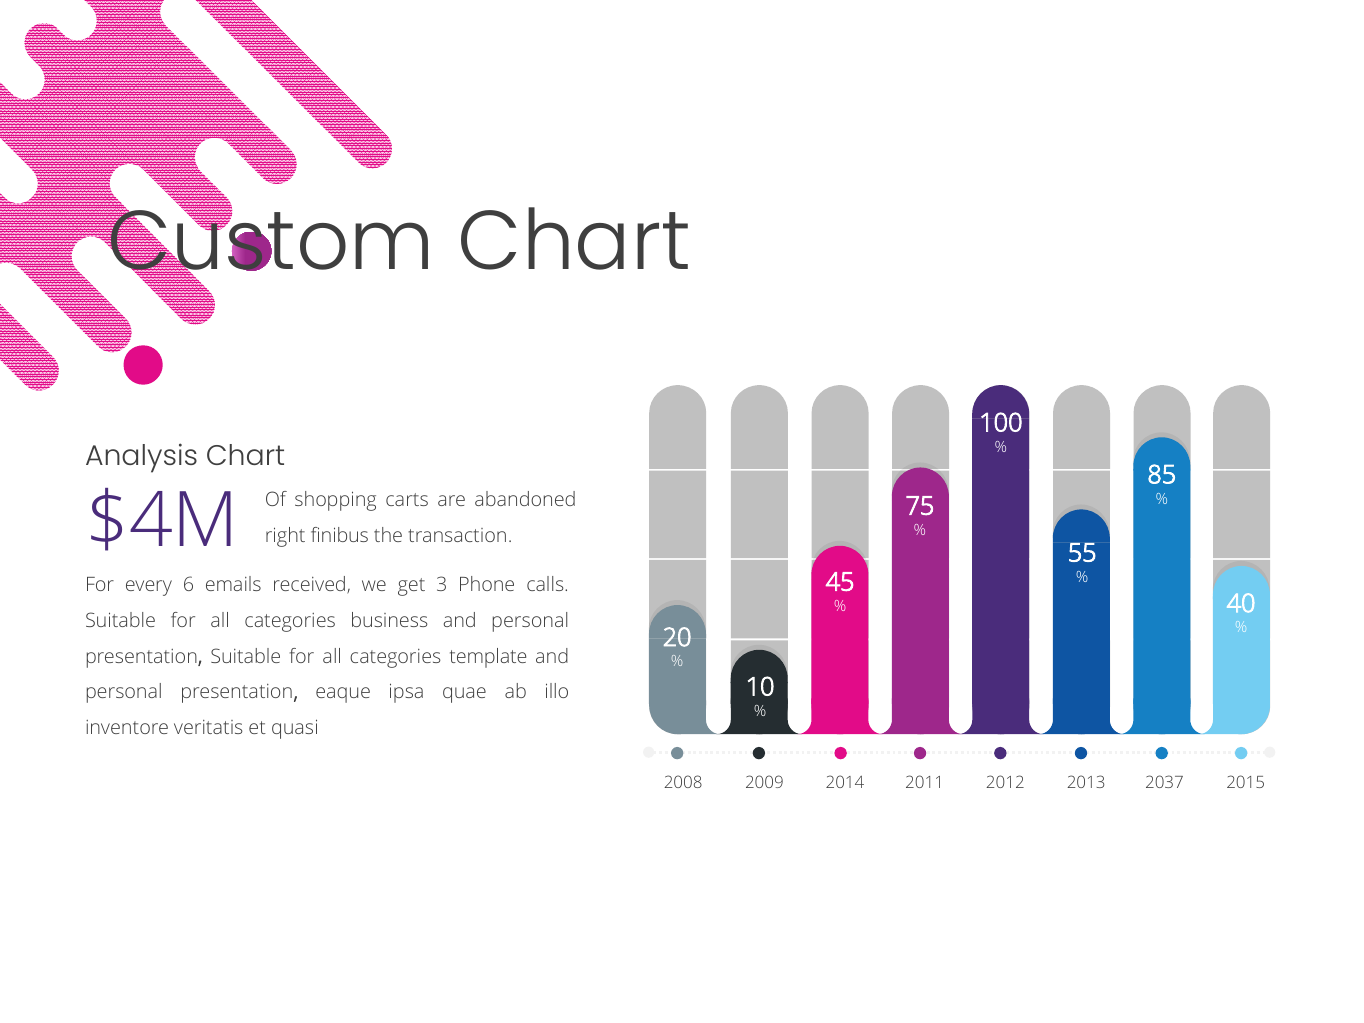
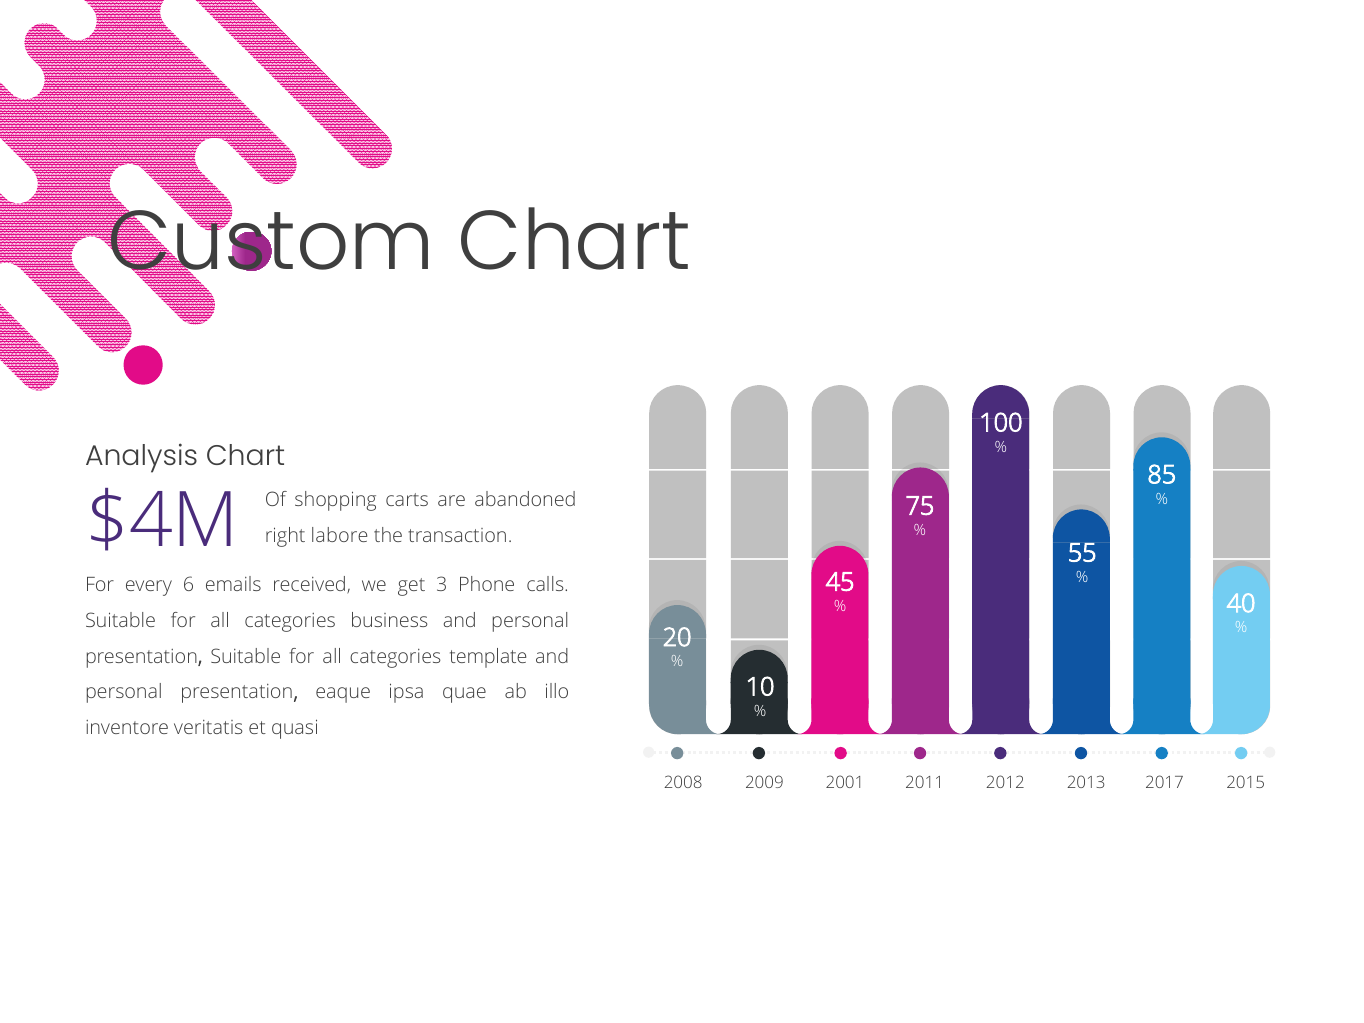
finibus: finibus -> labore (340, 536)
2014: 2014 -> 2001 (845, 783)
2037: 2037 -> 2017 (1164, 783)
